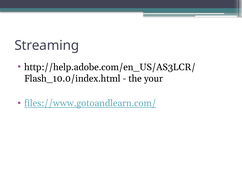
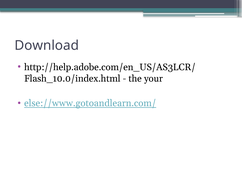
Streaming: Streaming -> Download (47, 45)
files://www.gotoandlearn.com/: files://www.gotoandlearn.com/ -> else://www.gotoandlearn.com/ (90, 103)
